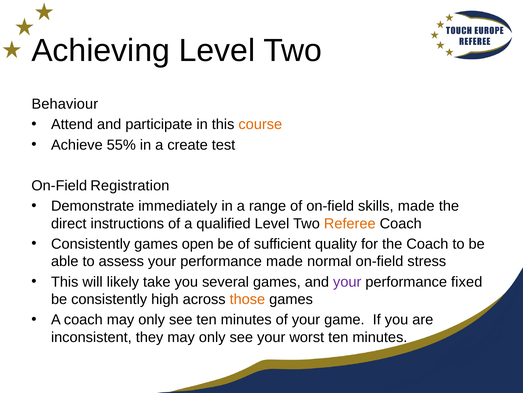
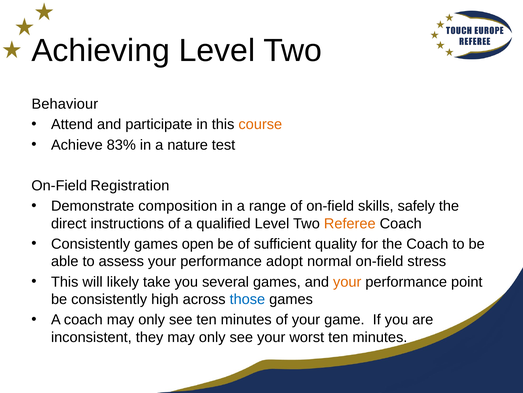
55%: 55% -> 83% (121, 145)
create: create -> nature (188, 145)
immediately: immediately -> composition (178, 206)
skills made: made -> safely (416, 206)
performance made: made -> adopt (284, 261)
your colour: purple -> orange (347, 281)
fixed: fixed -> point (467, 281)
those colour: orange -> blue (247, 299)
